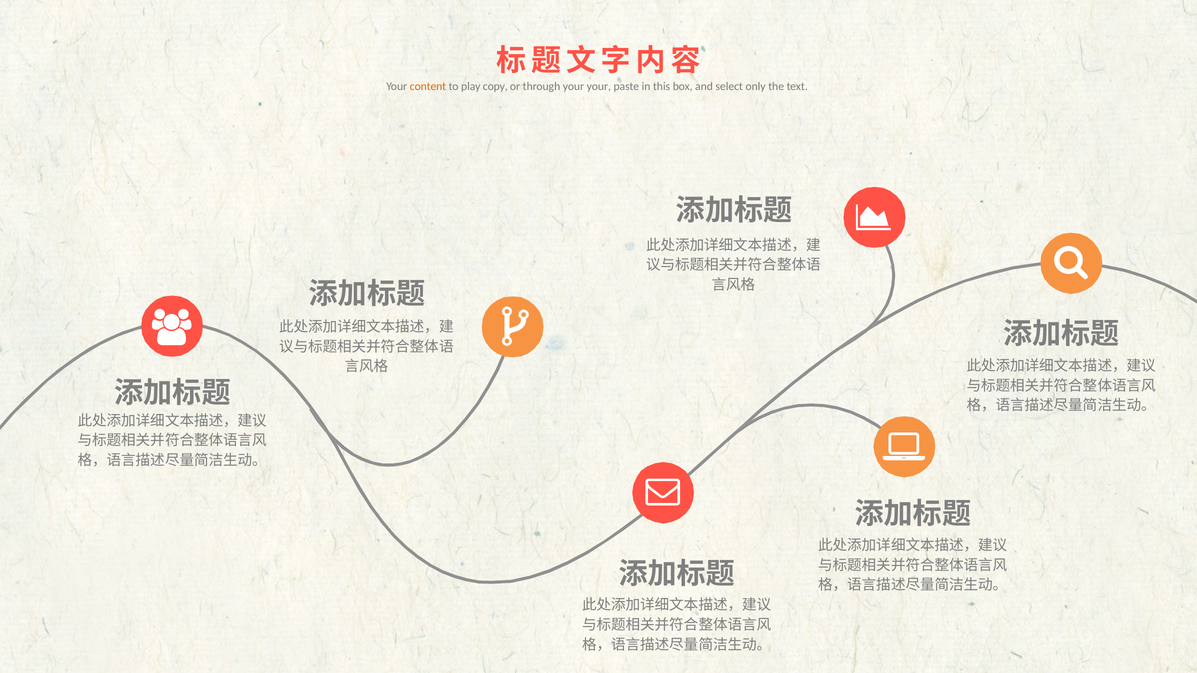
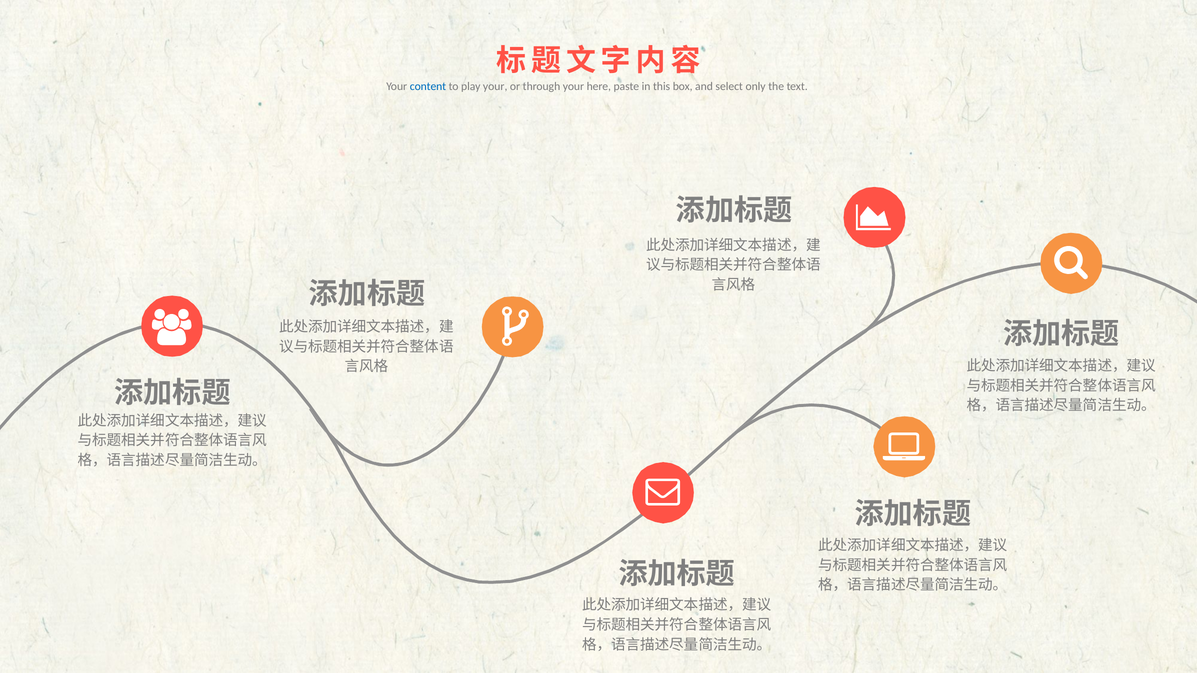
content colour: orange -> blue (428, 86)
play copy: copy -> your (495, 86)
your your: your -> here (599, 86)
